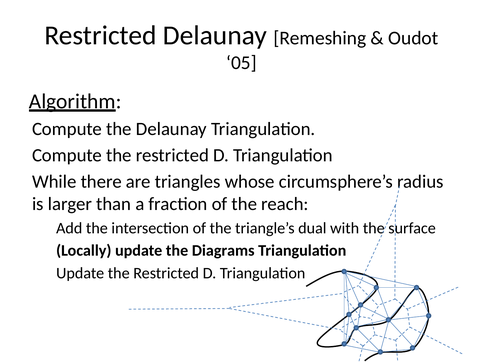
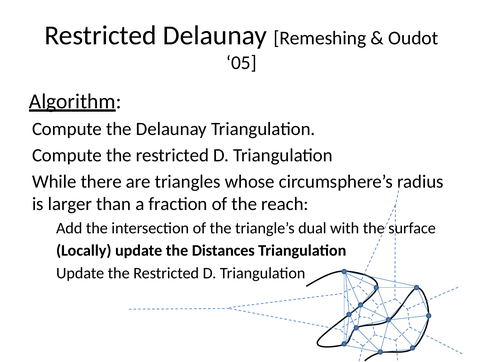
Diagrams: Diagrams -> Distances (223, 251)
